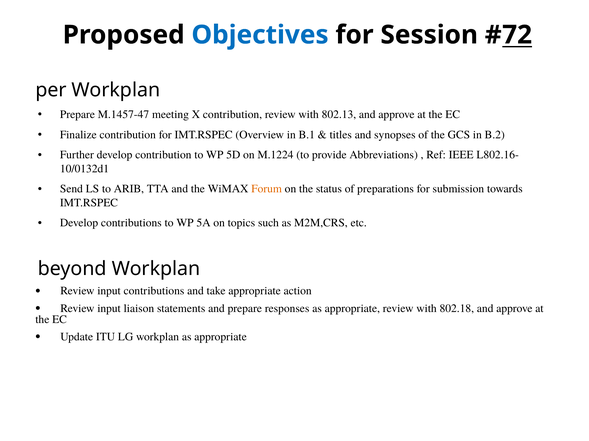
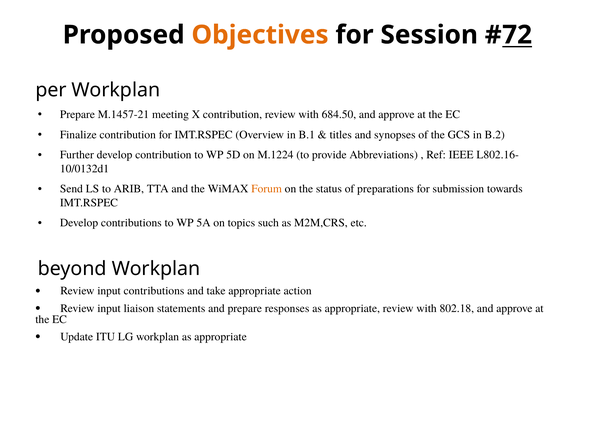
Objectives colour: blue -> orange (260, 35)
M.1457-47: M.1457-47 -> M.1457-21 (123, 115)
802.13: 802.13 -> 684.50 (339, 115)
